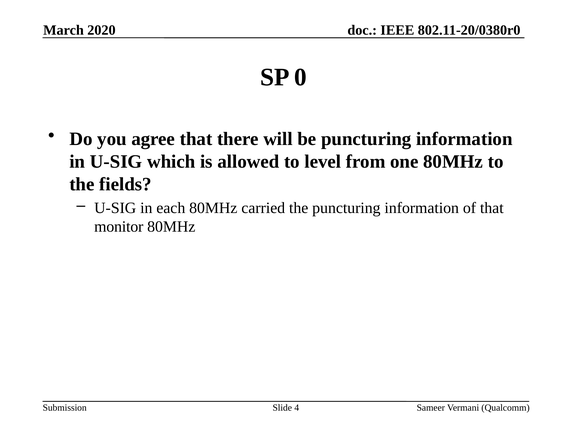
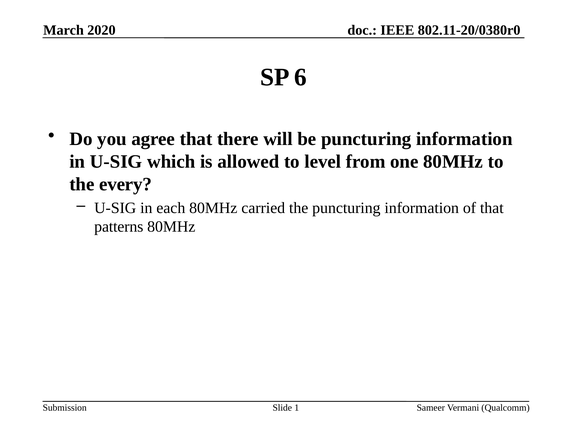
0: 0 -> 6 (301, 77)
fields: fields -> every (126, 184)
monitor: monitor -> patterns (119, 227)
4: 4 -> 1 (297, 408)
